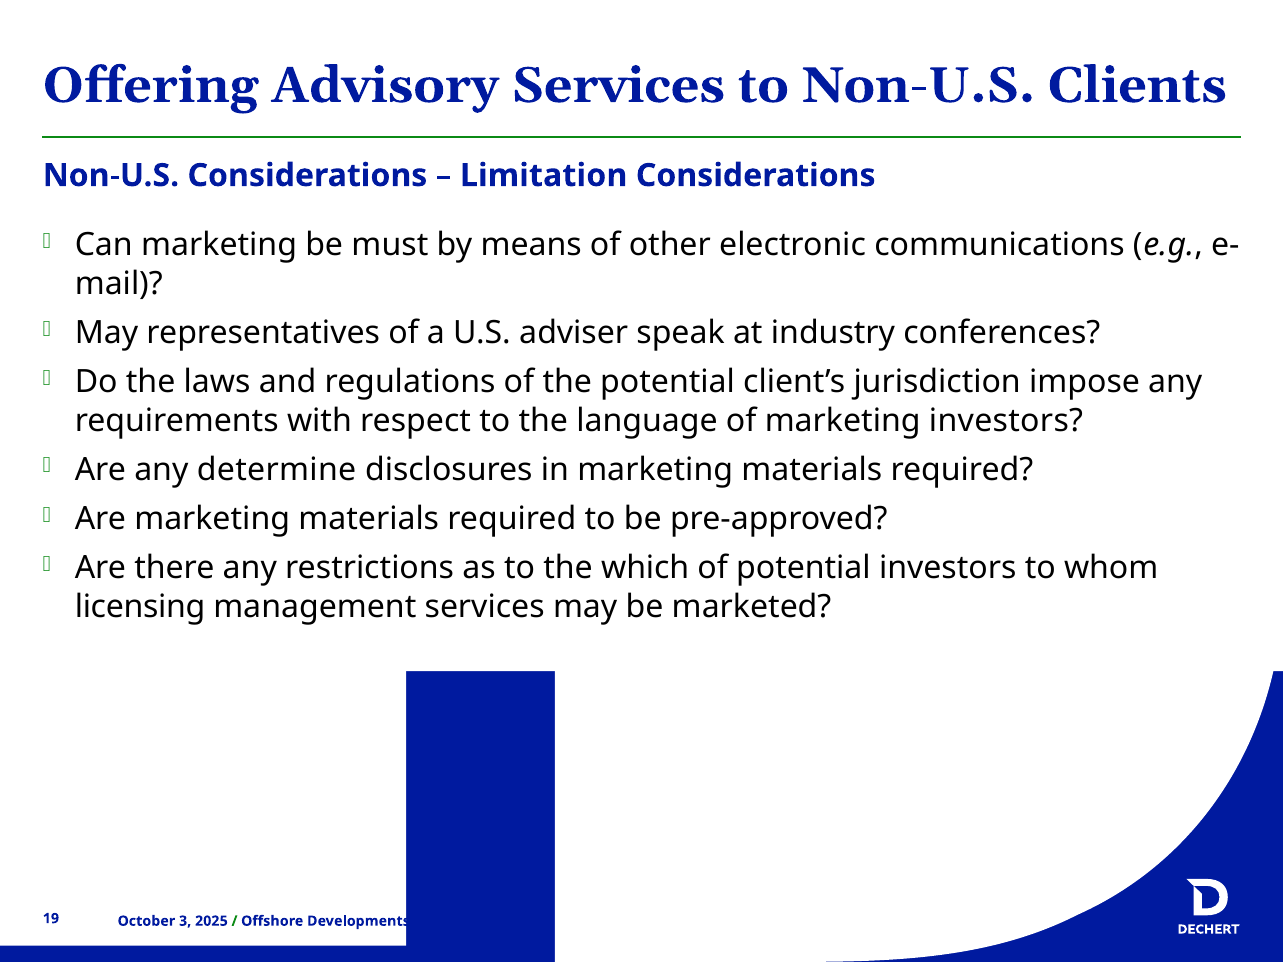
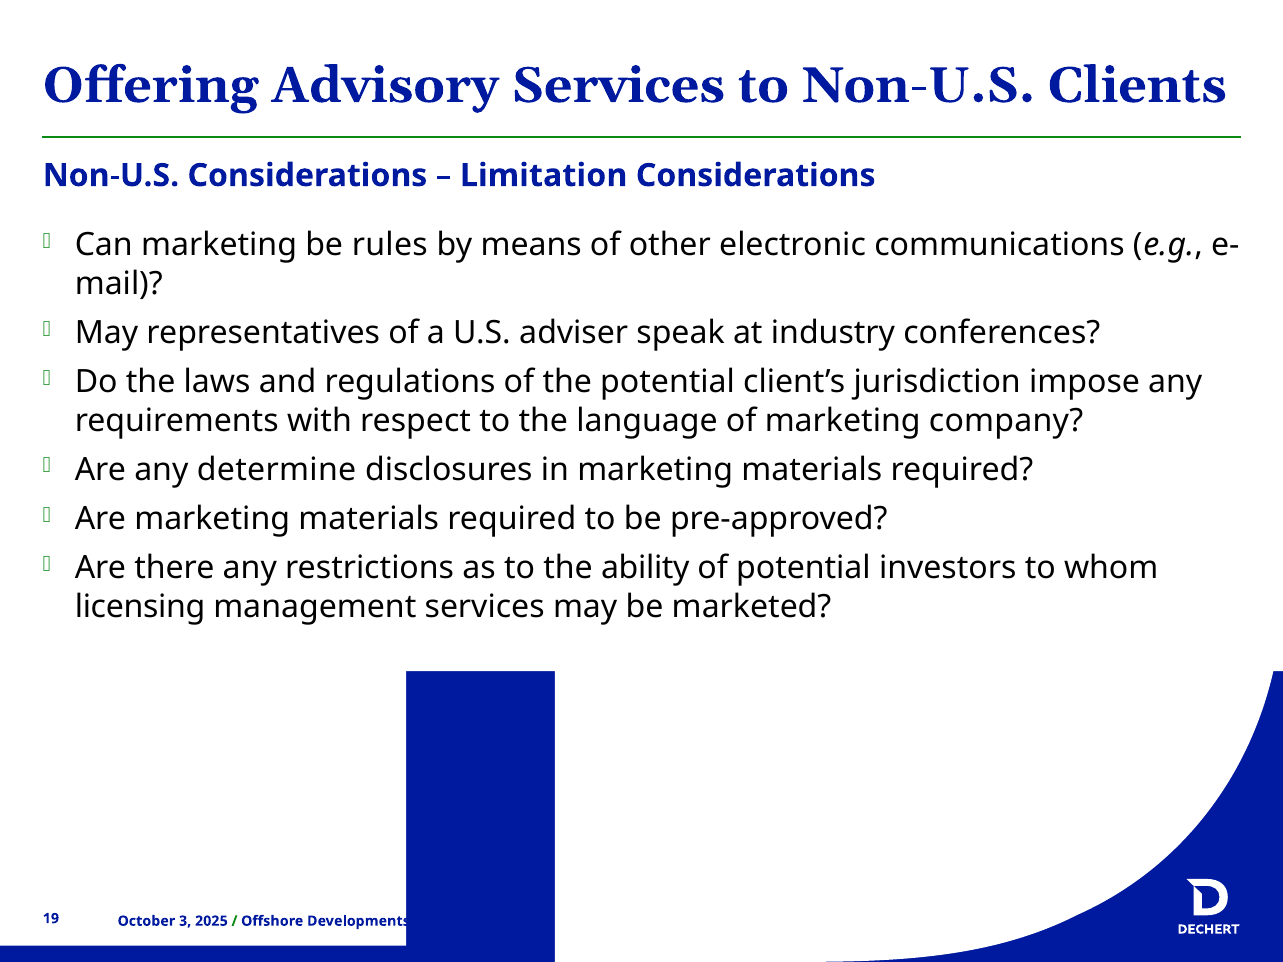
must: must -> rules (390, 245)
marketing investors: investors -> company (1006, 421)
which: which -> ability (645, 568)
